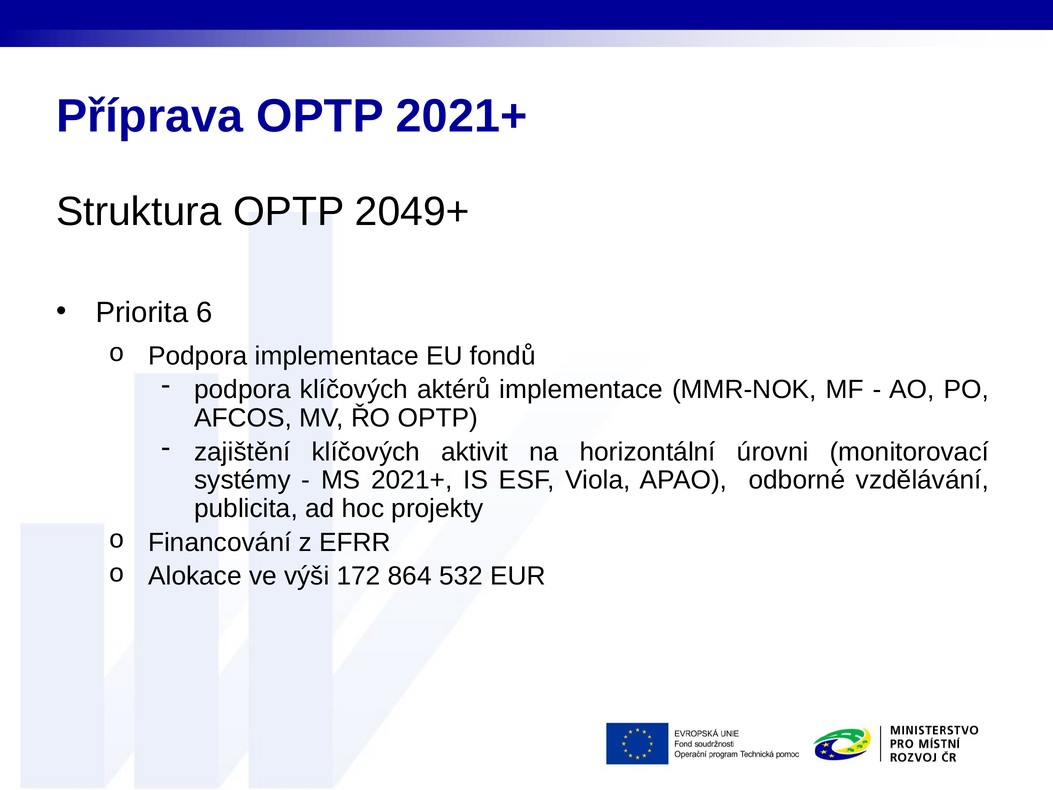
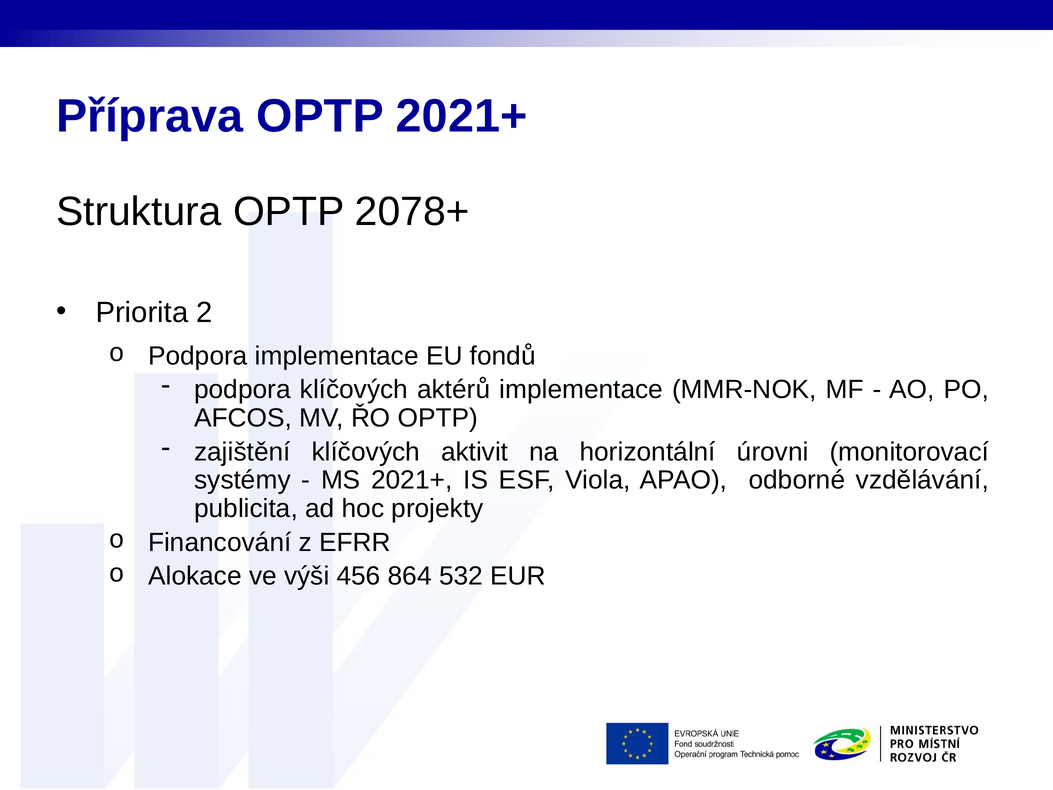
2049+: 2049+ -> 2078+ (412, 212)
6: 6 -> 2 (205, 312)
172: 172 -> 456 (359, 576)
